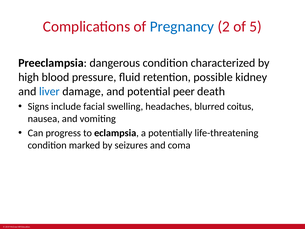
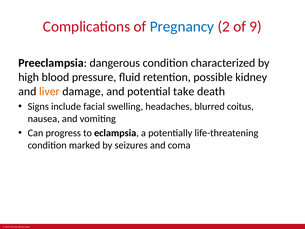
5: 5 -> 9 (256, 27)
liver colour: blue -> orange (49, 91)
peer: peer -> take (184, 91)
